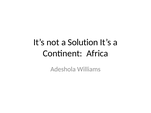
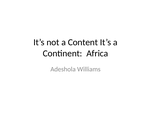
Solution: Solution -> Content (83, 42)
